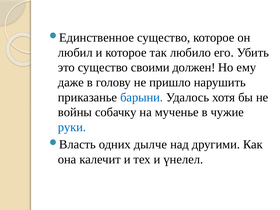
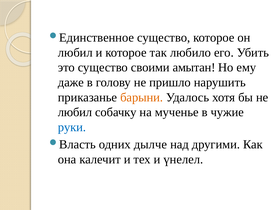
должен: должен -> амытан (194, 67)
барыни colour: blue -> orange (142, 97)
войны: войны -> любил (75, 112)
